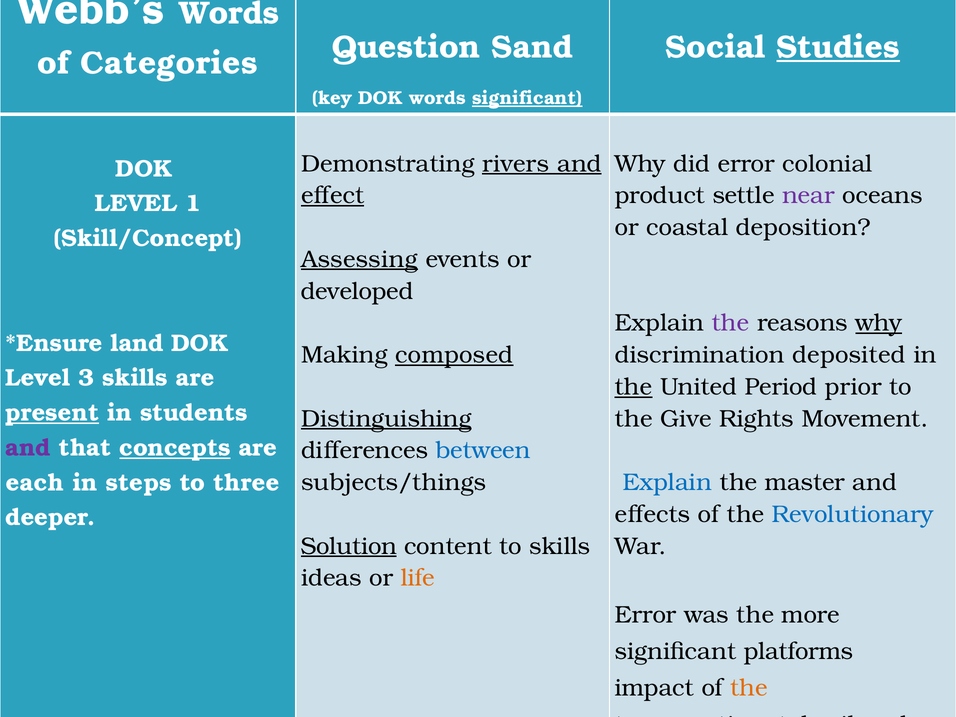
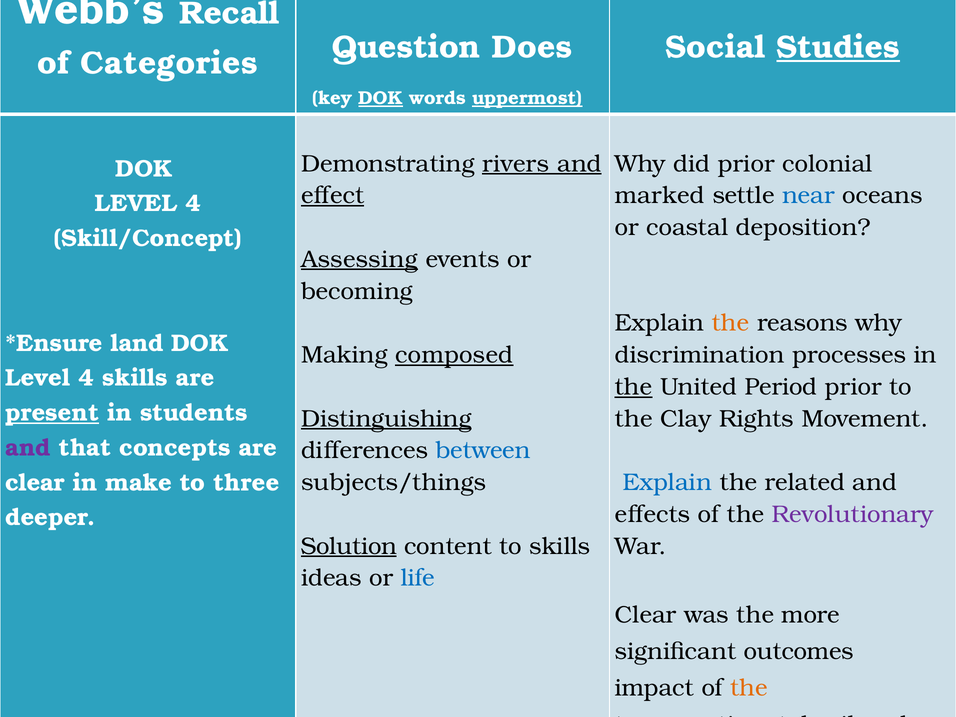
Words: Words -> Recall (229, 13)
Sand: Sand -> Does (532, 47)
DOK underline: none -> present (381, 98)
words significant: significant -> uppermost (527, 98)
did error: error -> prior (746, 164)
product: product -> marked (660, 196)
near colour: purple -> blue (808, 196)
1: 1 -> 4 (193, 204)
developed: developed -> becoming (357, 291)
the colour: purple -> orange (731, 323)
why underline: present -> none (879, 323)
deposited: deposited -> processes (849, 355)
3: 3 -> 4 (86, 378)
Give: Give -> Clay (686, 419)
concepts underline: present -> none (175, 448)
master: master -> related (805, 482)
each: each -> clear (35, 483)
steps: steps -> make (139, 483)
Revolutionary colour: blue -> purple (853, 514)
life colour: orange -> blue (418, 578)
Error: Error -> Clear (646, 615)
platforms: platforms -> outcomes (799, 651)
